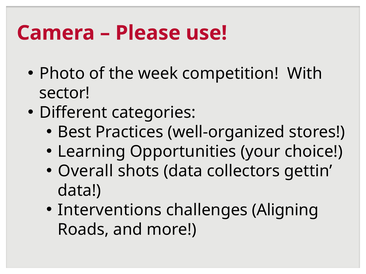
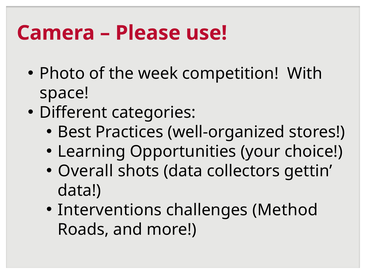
sector: sector -> space (64, 93)
Aligning: Aligning -> Method (285, 210)
